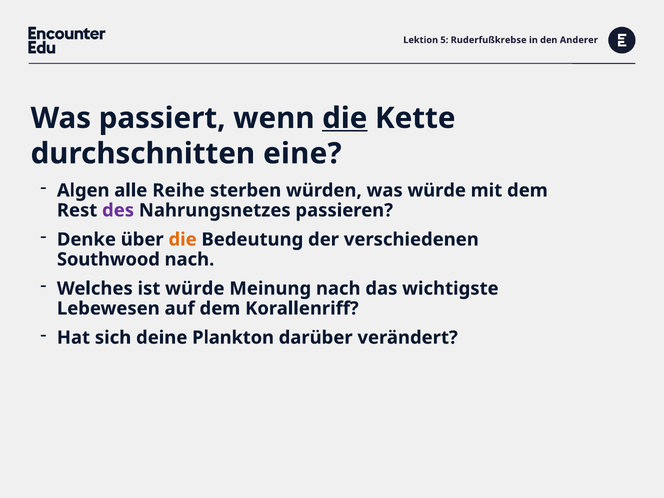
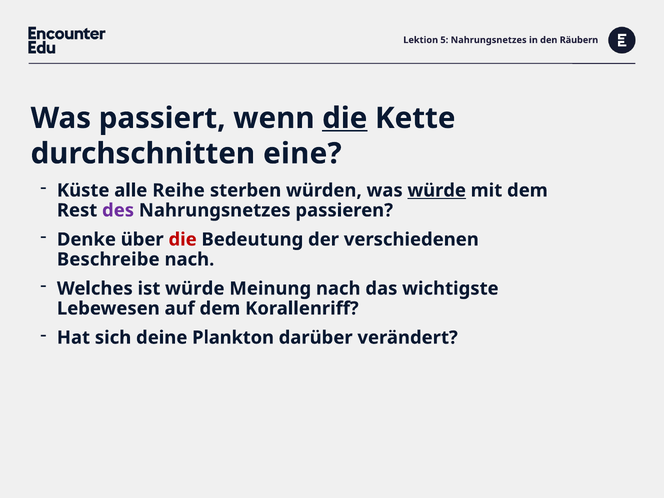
5 Ruderfußkrebse: Ruderfußkrebse -> Nahrungsnetzes (489, 40)
Anderer: Anderer -> Räubern (579, 40)
Algen: Algen -> Küste (83, 190)
würde underline: none -> present (437, 190)
die colour: orange -> red (183, 239)
Southwood: Southwood -> Beschreibe (108, 259)
